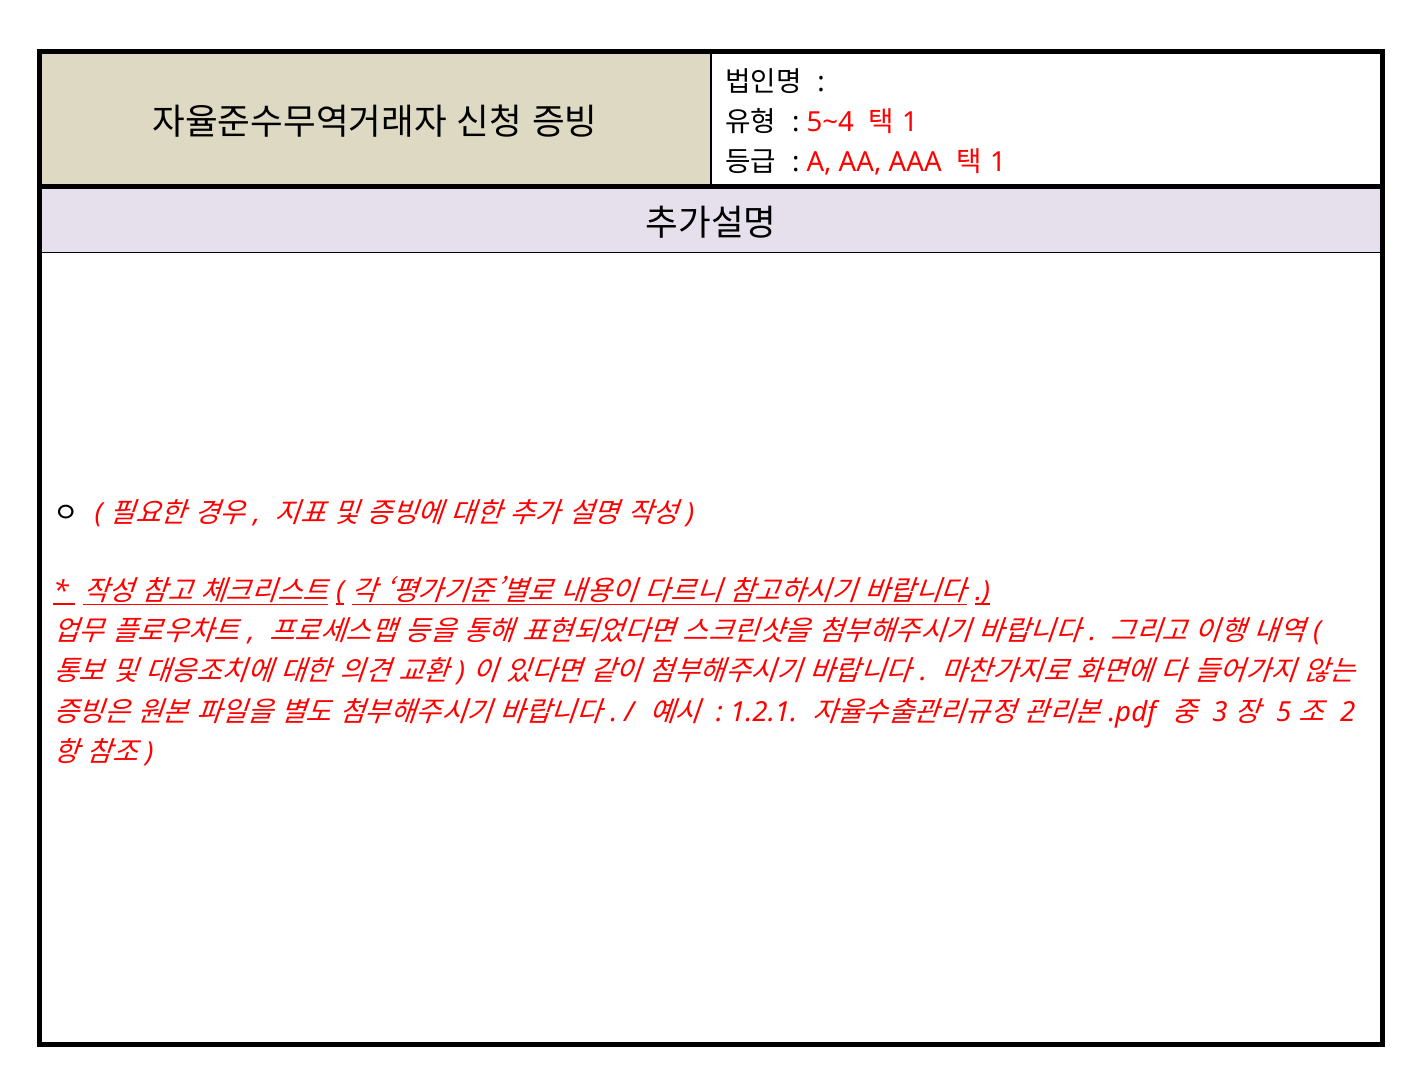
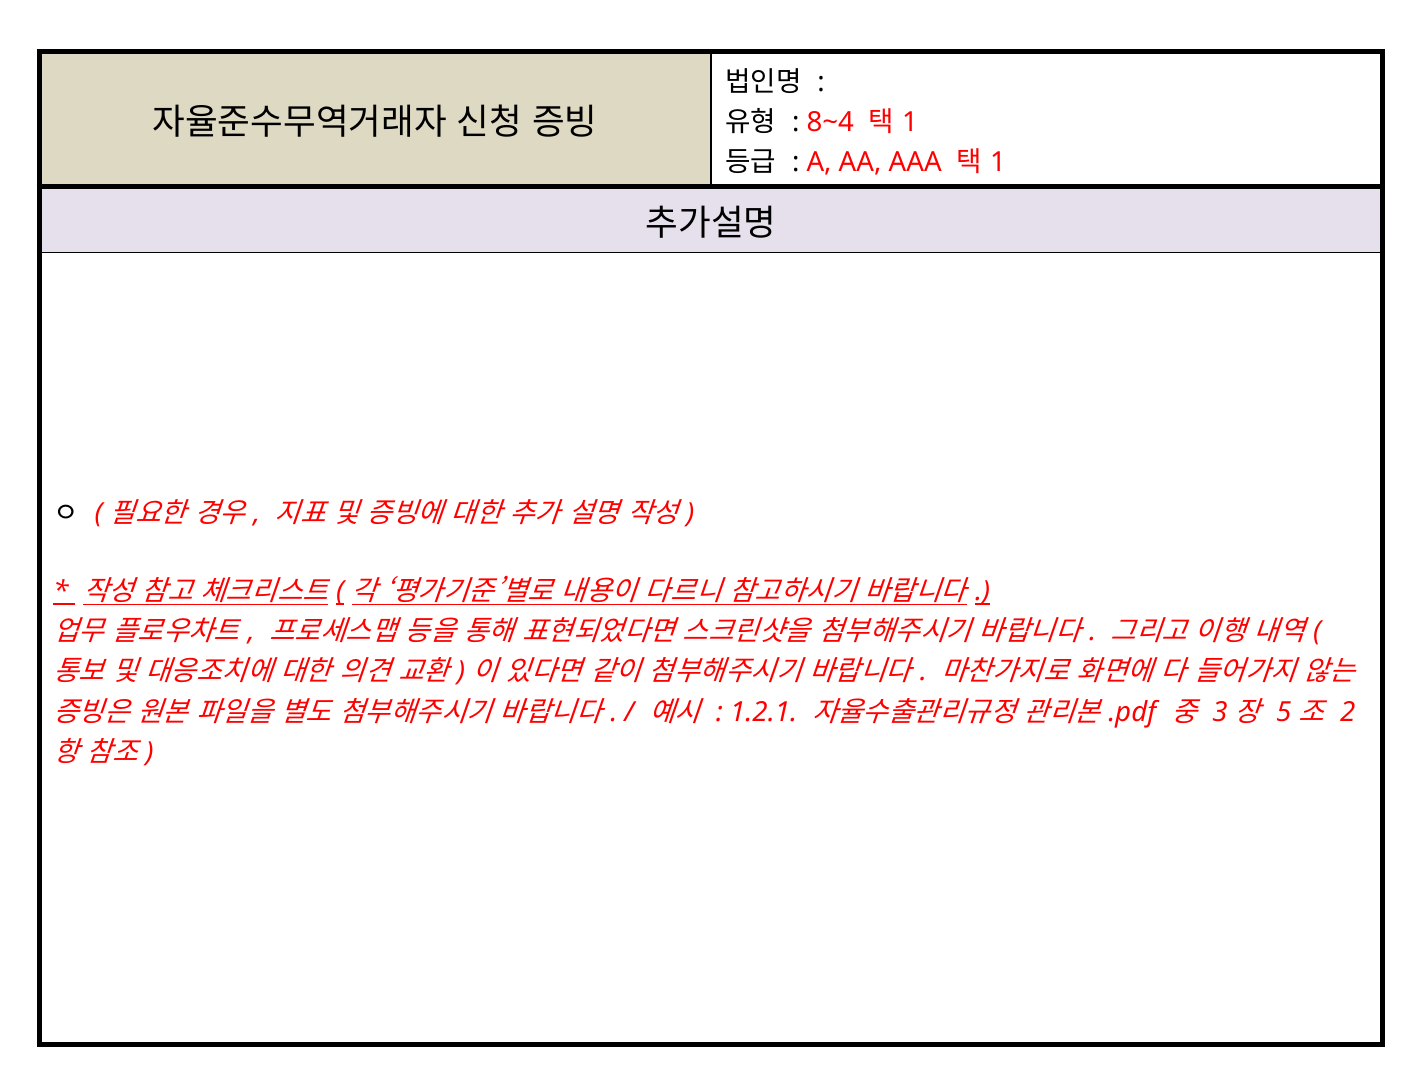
5~4: 5~4 -> 8~4 (830, 122)
